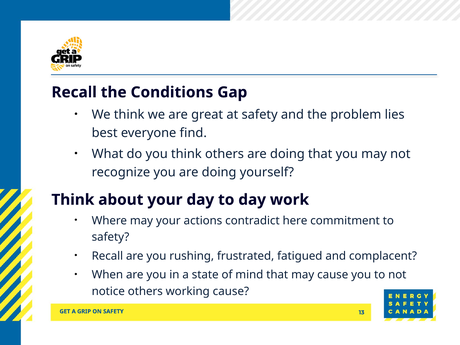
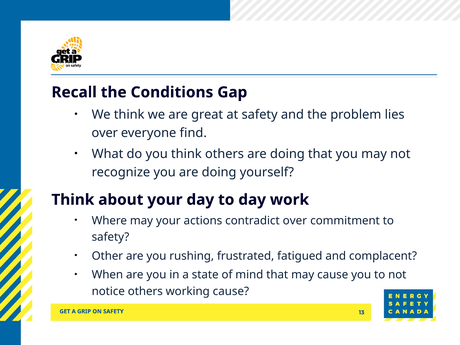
best: best -> over (105, 133)
contradict here: here -> over (295, 221)
Recall: Recall -> Other (107, 256)
